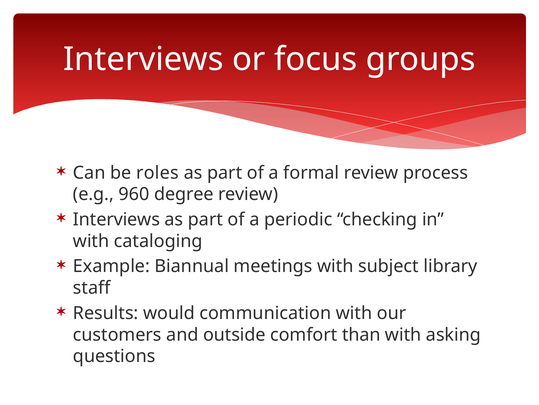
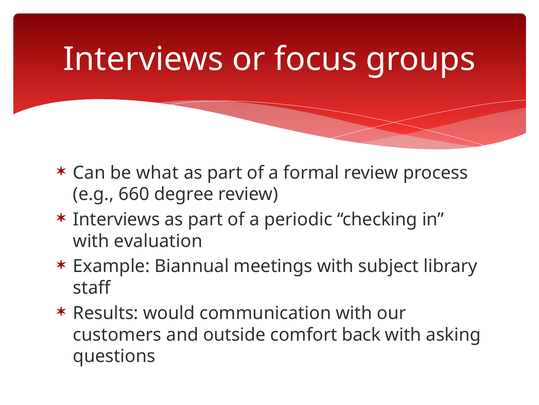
roles: roles -> what (157, 172)
960: 960 -> 660 (134, 194)
cataloging: cataloging -> evaluation (158, 241)
than: than -> back (361, 334)
